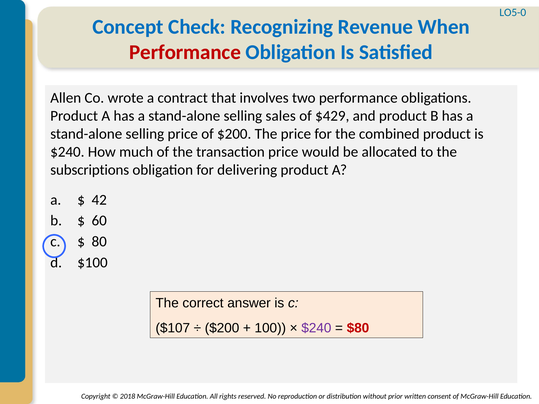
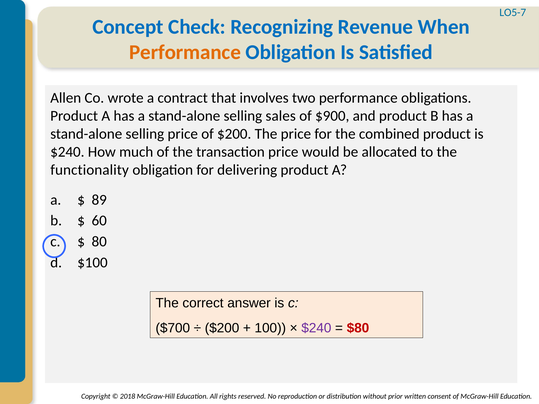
LO5-0: LO5-0 -> LO5-7 (513, 12)
Performance colour: red -> orange (185, 52)
$429: $429 -> $900 (332, 116)
subscriptions: subscriptions -> functionality (90, 170)
42: 42 -> 89 (99, 200)
$107: $107 -> $700 (173, 328)
